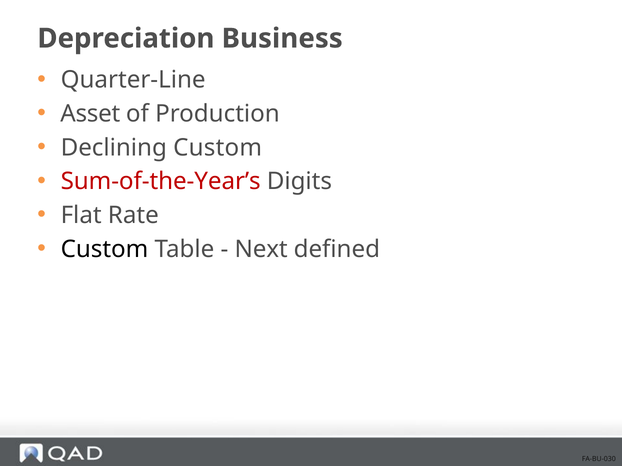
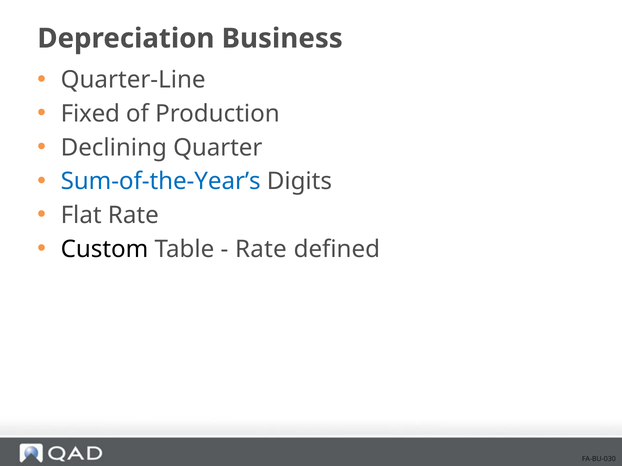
Asset: Asset -> Fixed (90, 114)
Declining Custom: Custom -> Quarter (218, 148)
Sum-of-the-Year’s colour: red -> blue (161, 182)
Next: Next -> Rate (261, 249)
